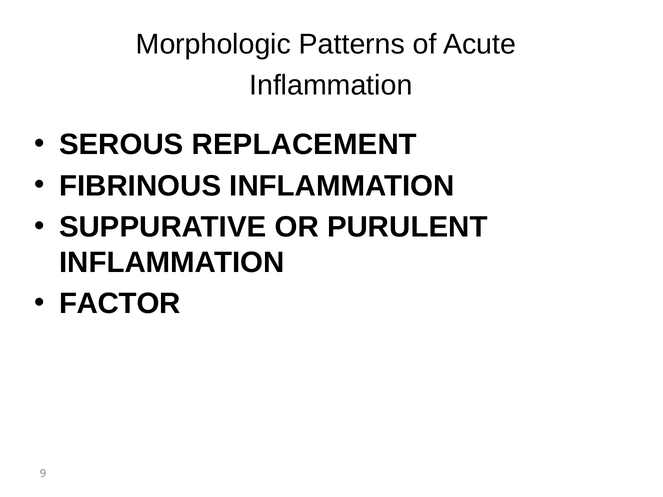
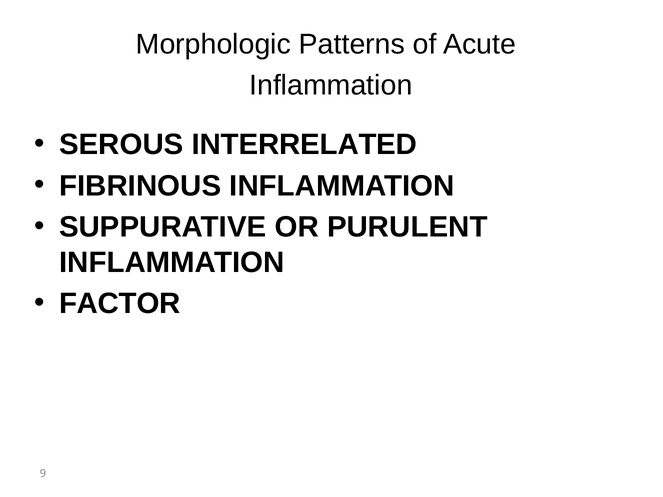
REPLACEMENT: REPLACEMENT -> INTERRELATED (304, 145)
